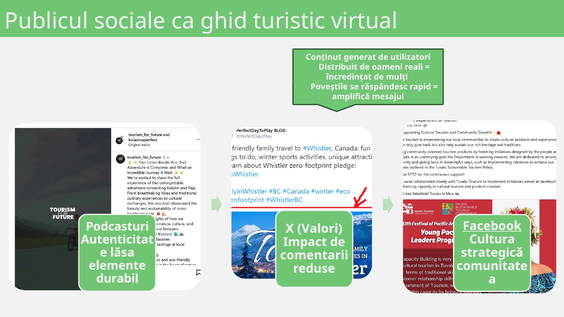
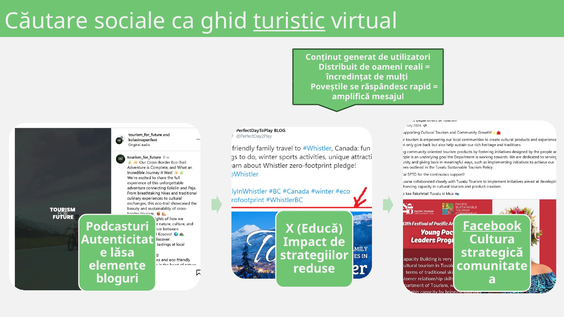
Publicul: Publicul -> Căutare (46, 21)
turistic underline: none -> present (289, 21)
Valori: Valori -> Educă (320, 229)
comentarii: comentarii -> strategiilor (314, 255)
durabil: durabil -> bloguri (117, 279)
